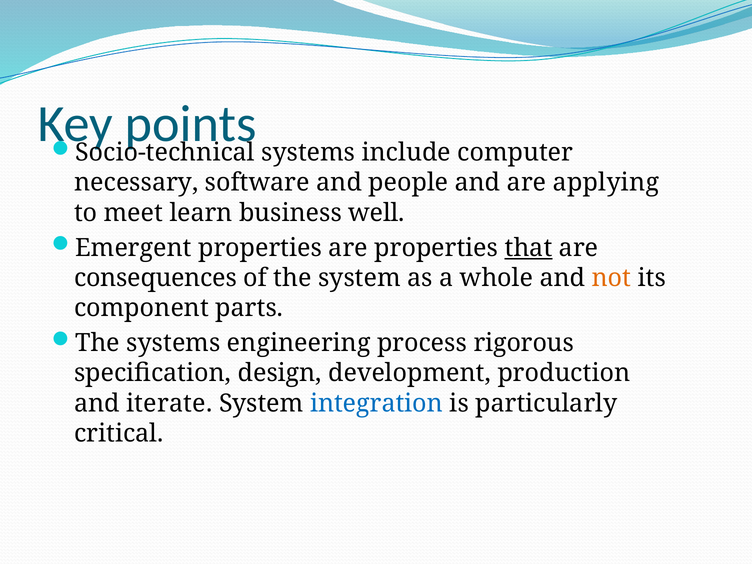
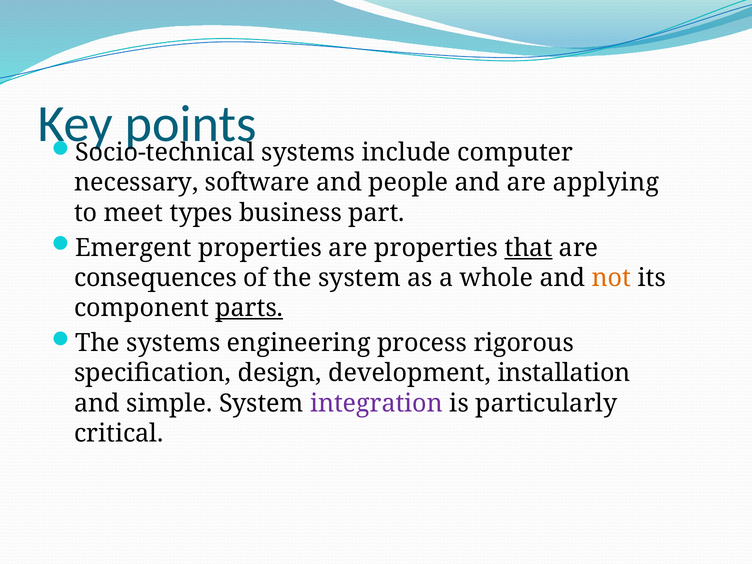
learn: learn -> types (201, 213)
well: well -> part (377, 213)
parts underline: none -> present (249, 308)
production: production -> installation (564, 373)
iterate: iterate -> simple (169, 403)
integration colour: blue -> purple (377, 403)
